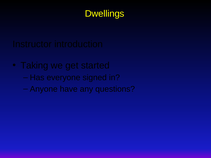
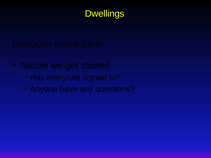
Taking: Taking -> Nature (34, 66)
